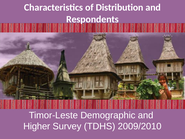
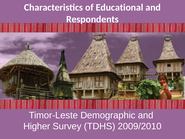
Distribution: Distribution -> Educational (120, 7)
